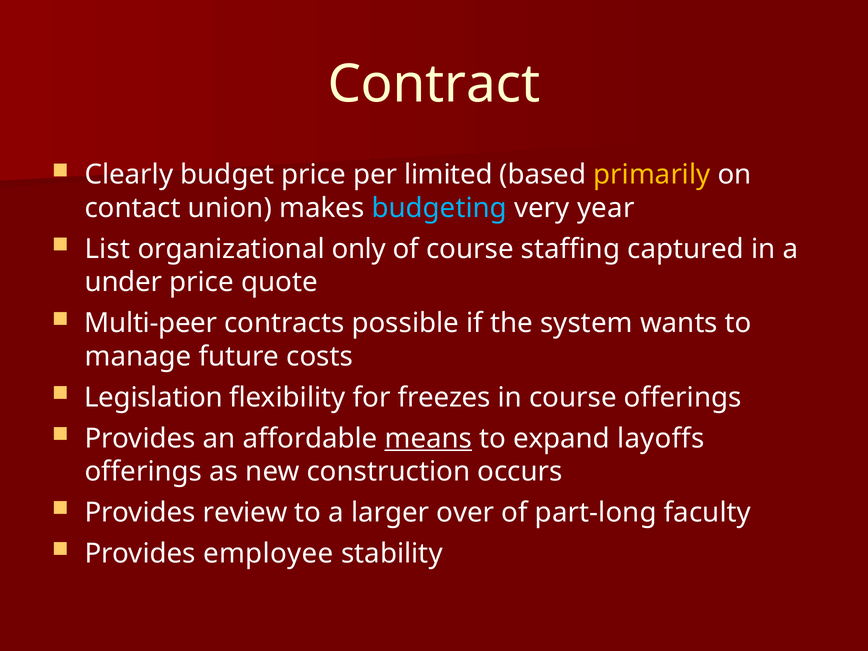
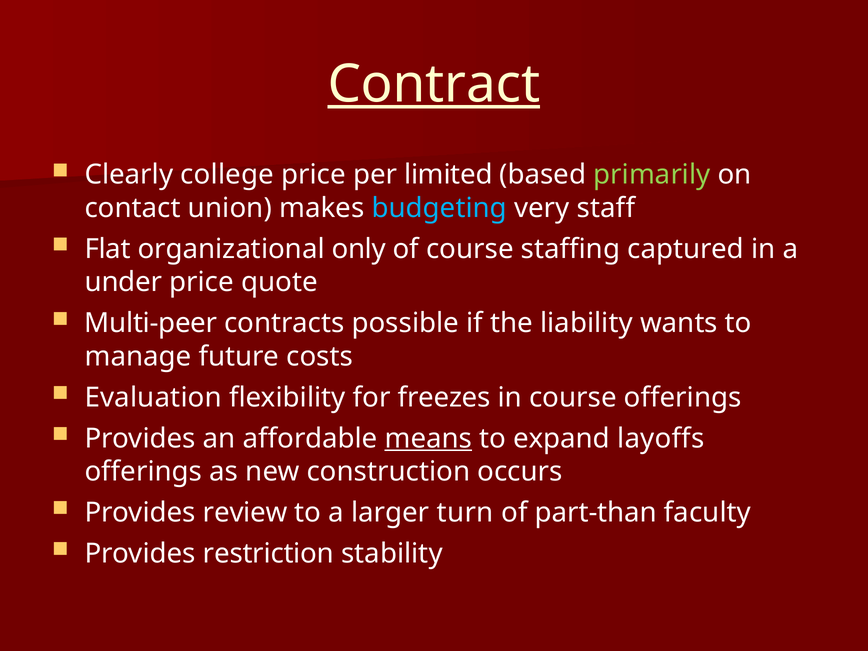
Contract underline: none -> present (434, 84)
budget: budget -> college (227, 175)
primarily colour: yellow -> light green (652, 175)
year: year -> staff (606, 208)
List: List -> Flat (108, 249)
system: system -> liability (586, 323)
Legislation: Legislation -> Evaluation (153, 397)
over: over -> turn (465, 513)
part-long: part-long -> part-than (596, 513)
employee: employee -> restriction (268, 554)
